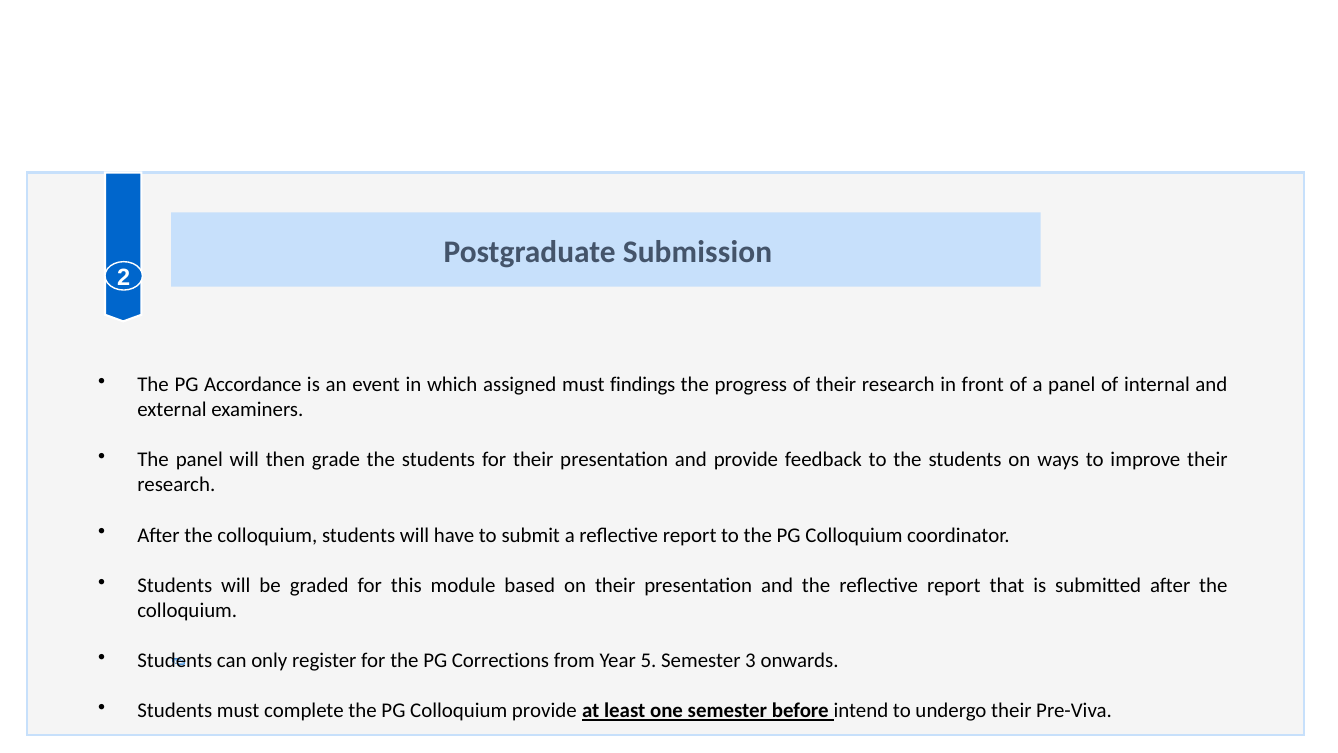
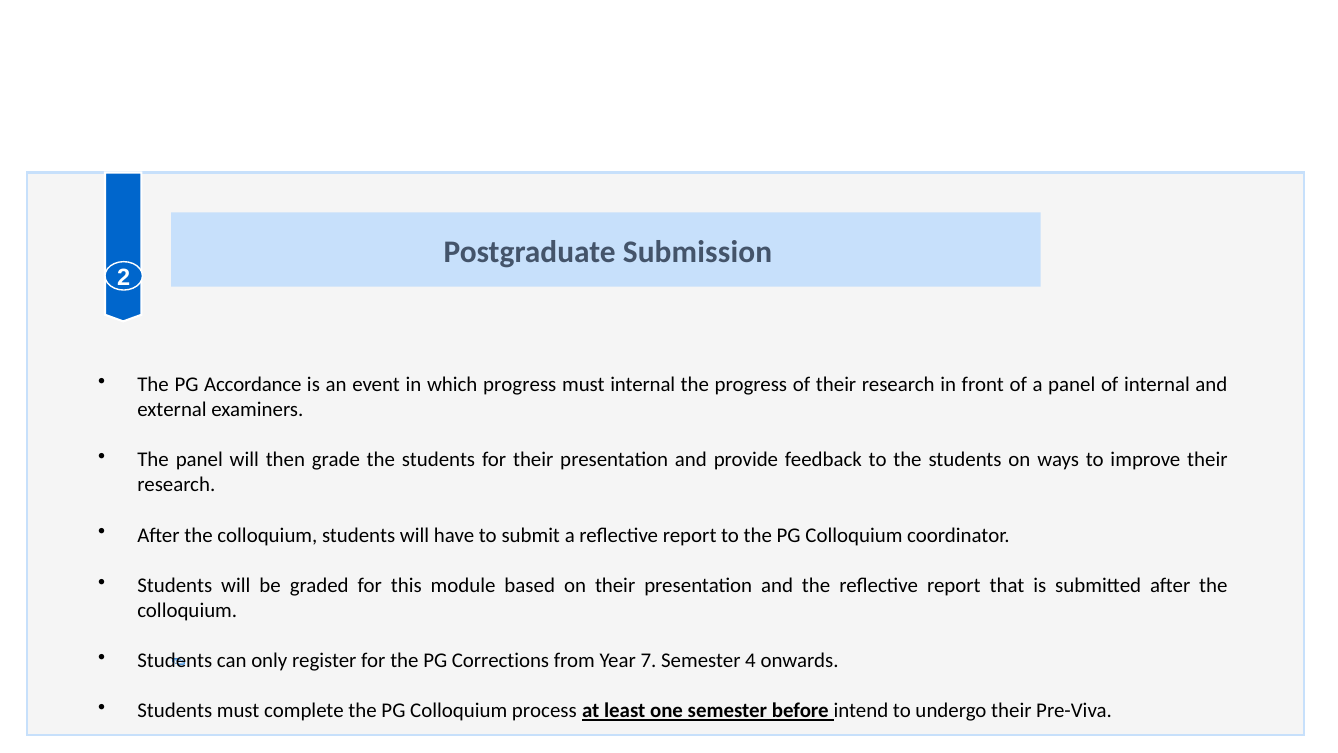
which assigned: assigned -> progress (520, 384)
must findings: findings -> internal (643, 384)
5: 5 -> 7 (649, 660)
3: 3 -> 4 (751, 660)
Colloquium provide: provide -> process (544, 711)
